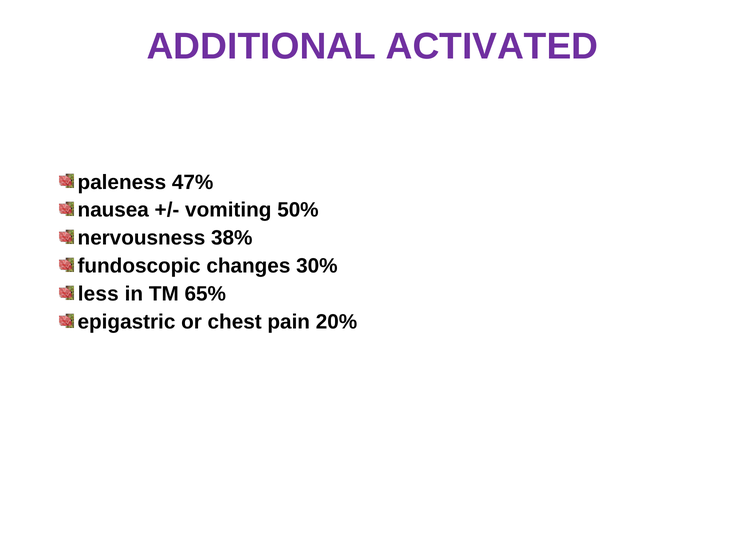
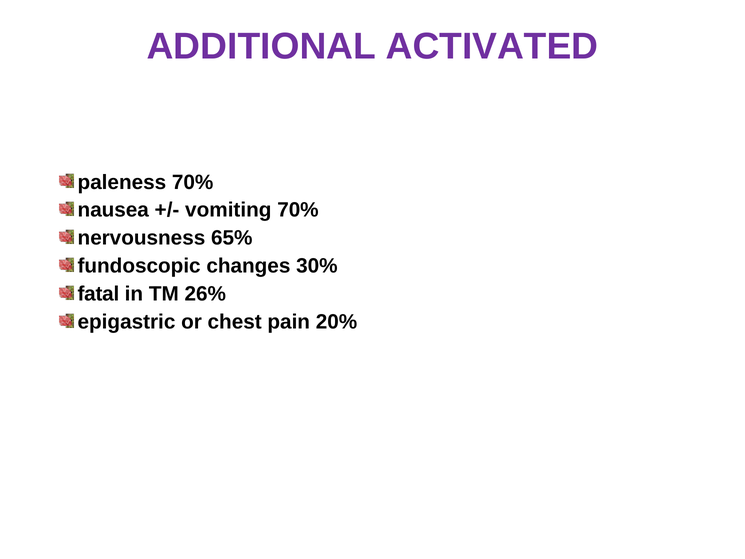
paleness 47%: 47% -> 70% (193, 182)
vomiting 50%: 50% -> 70% (298, 210)
38%: 38% -> 65% (232, 238)
less: less -> fatal (98, 294)
65%: 65% -> 26% (205, 294)
